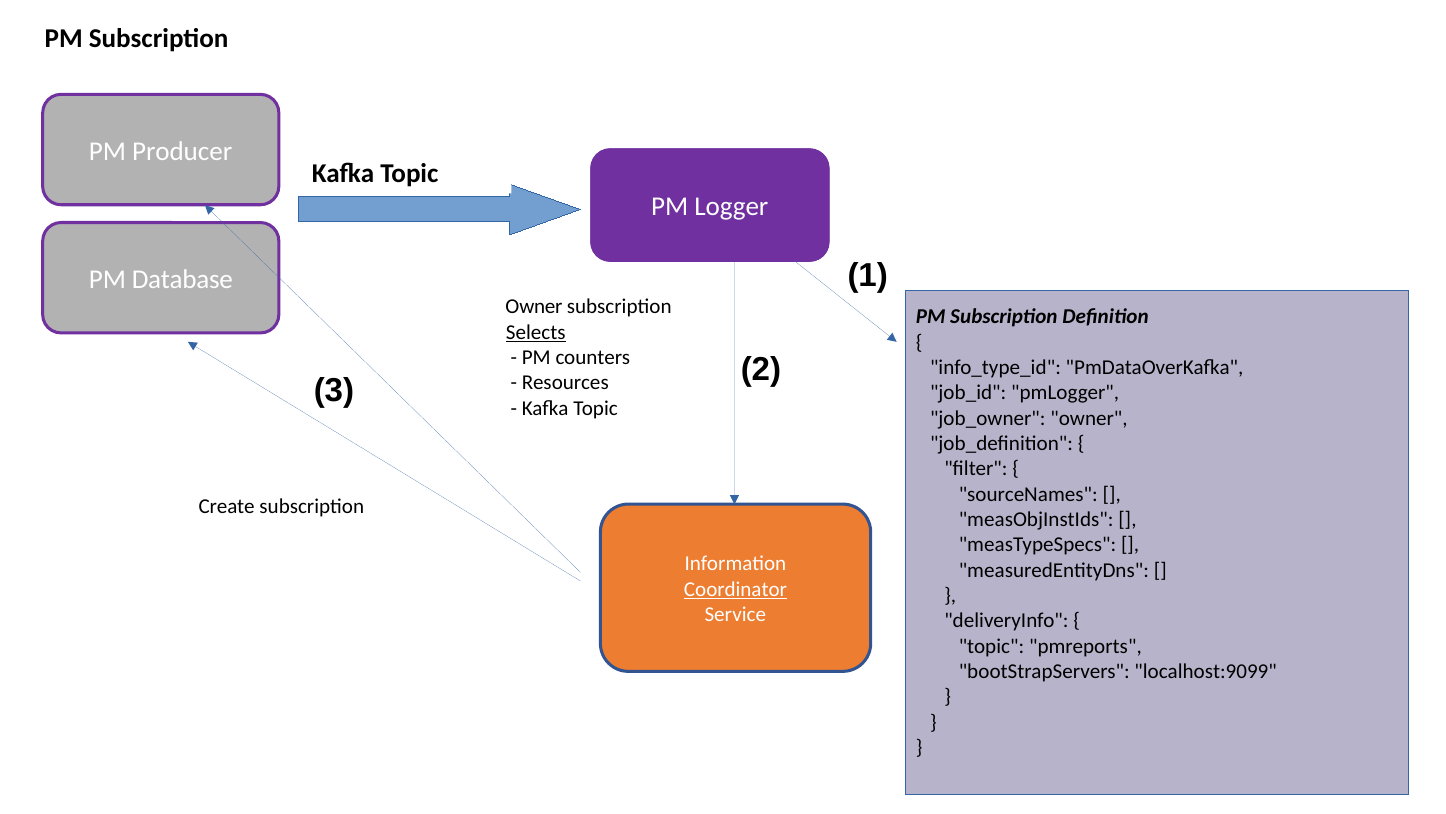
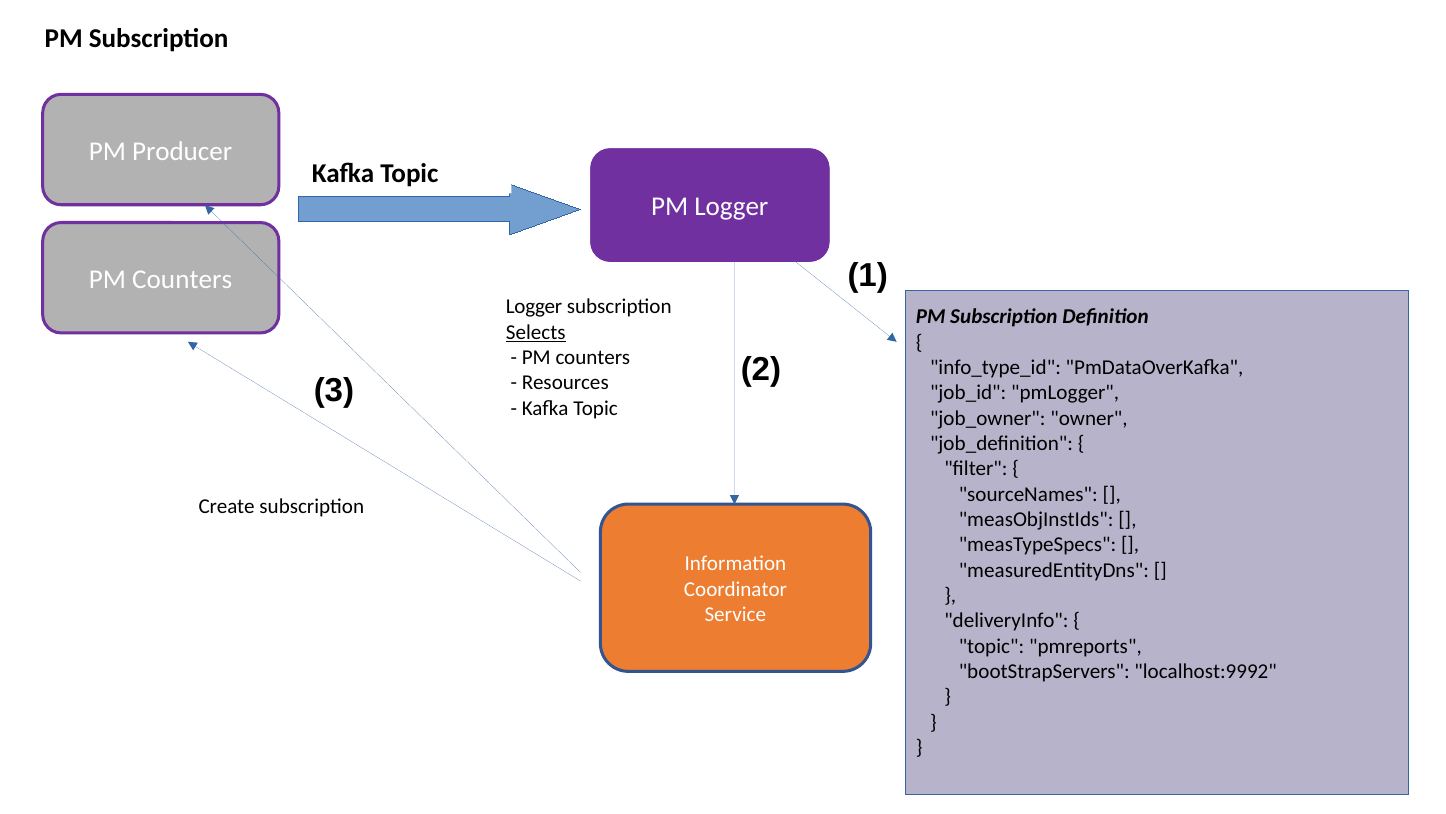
Database: Database -> Counters (182, 279)
Owner: Owner -> Logger (534, 307)
Coordinator underline: present -> none (735, 589)
localhost:9099: localhost:9099 -> localhost:9992 (1206, 671)
